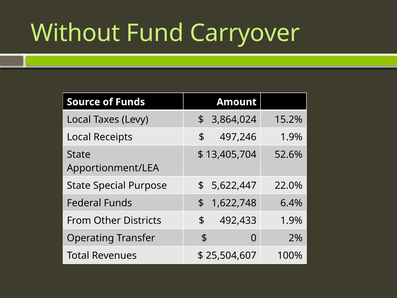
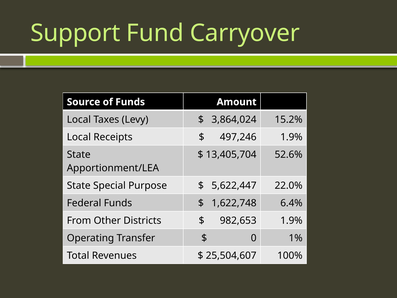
Without: Without -> Support (75, 33)
492,433: 492,433 -> 982,653 (238, 220)
2%: 2% -> 1% (296, 238)
